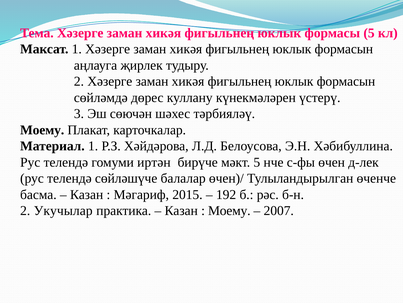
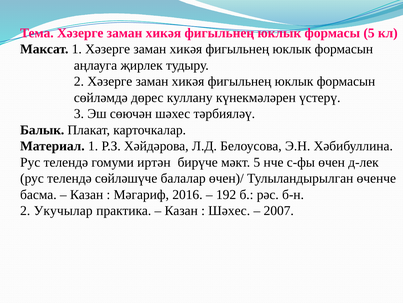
Моему: Моему -> Балык (42, 130)
2015: 2015 -> 2016 (187, 194)
Моему: Моему -> Шәхес (229, 210)
